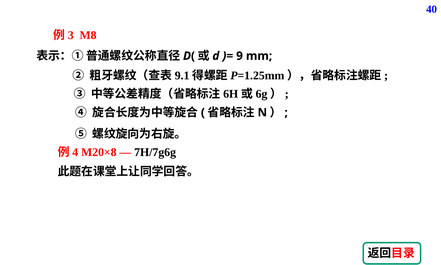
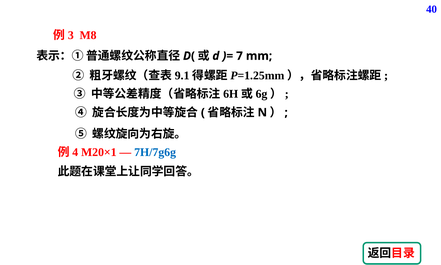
9: 9 -> 7 (240, 56)
M20×8: M20×8 -> M20×1 (99, 152)
7H/7g6g colour: black -> blue (155, 152)
